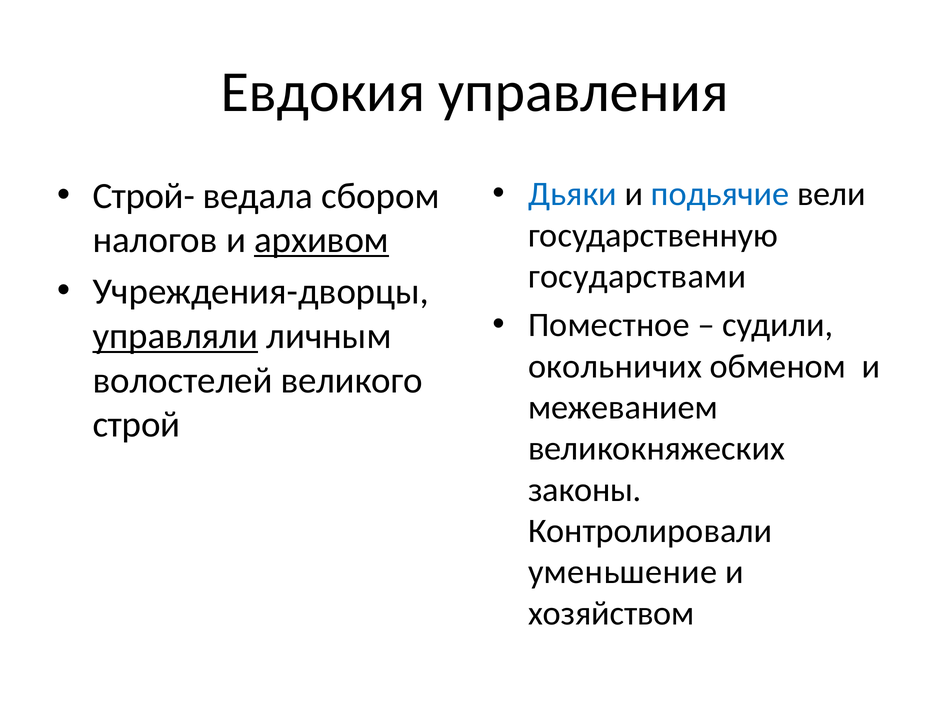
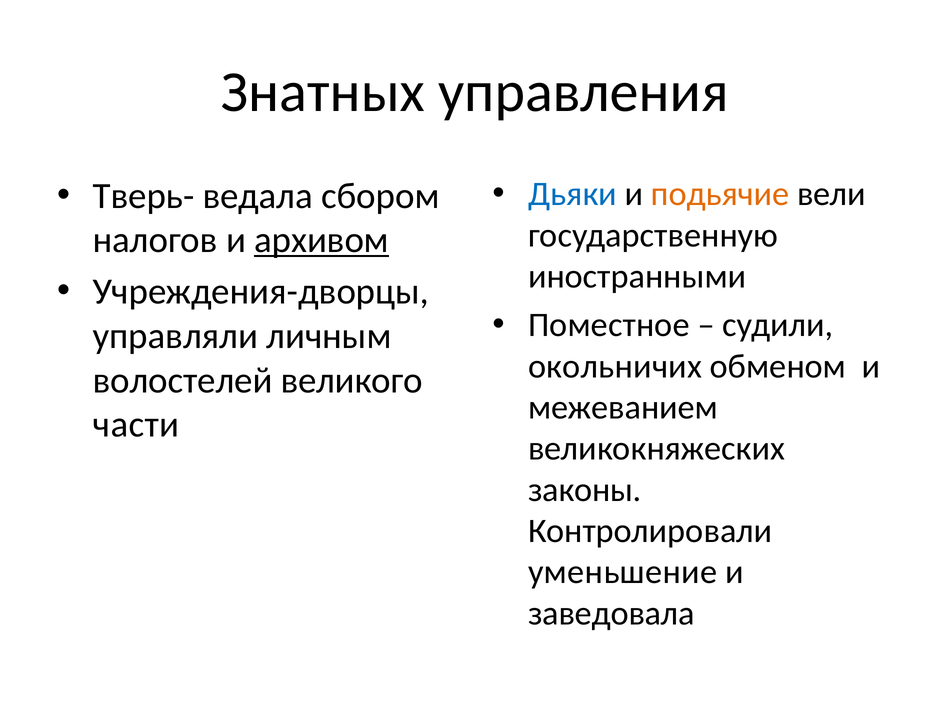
Евдокия: Евдокия -> Знатных (323, 92)
подьячие colour: blue -> orange (720, 194)
Строй-: Строй- -> Тверь- (144, 196)
государствами: государствами -> иностранными (637, 276)
управляли underline: present -> none (175, 336)
строй: строй -> части (136, 424)
хозяйством: хозяйством -> заведовала (611, 613)
